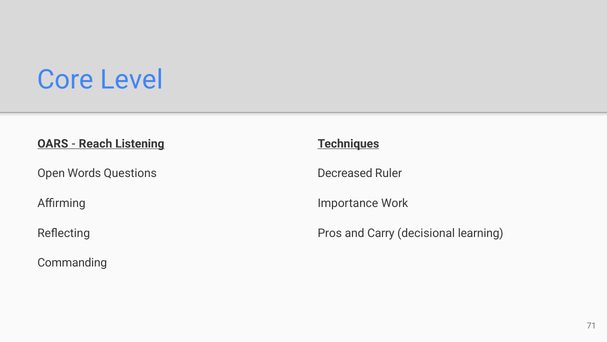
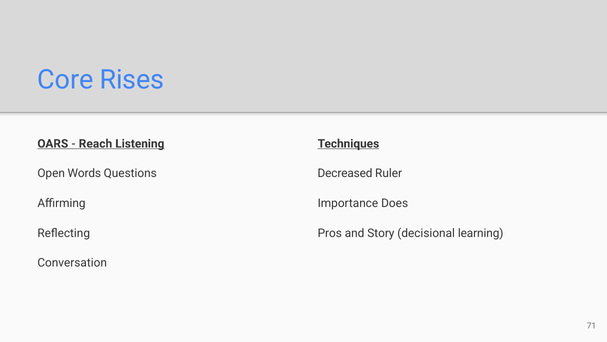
Level: Level -> Rises (132, 80)
Work: Work -> Does (395, 203)
Carry: Carry -> Story (381, 233)
Commanding: Commanding -> Conversation (72, 262)
